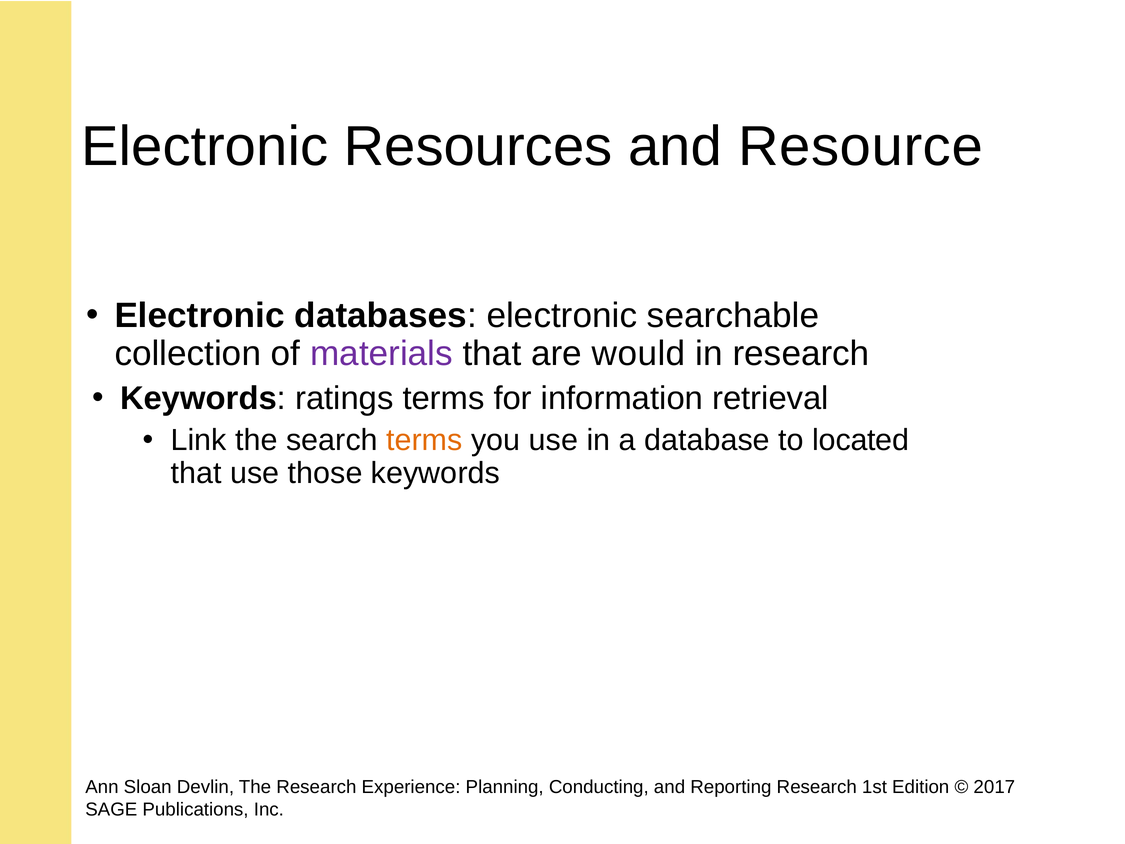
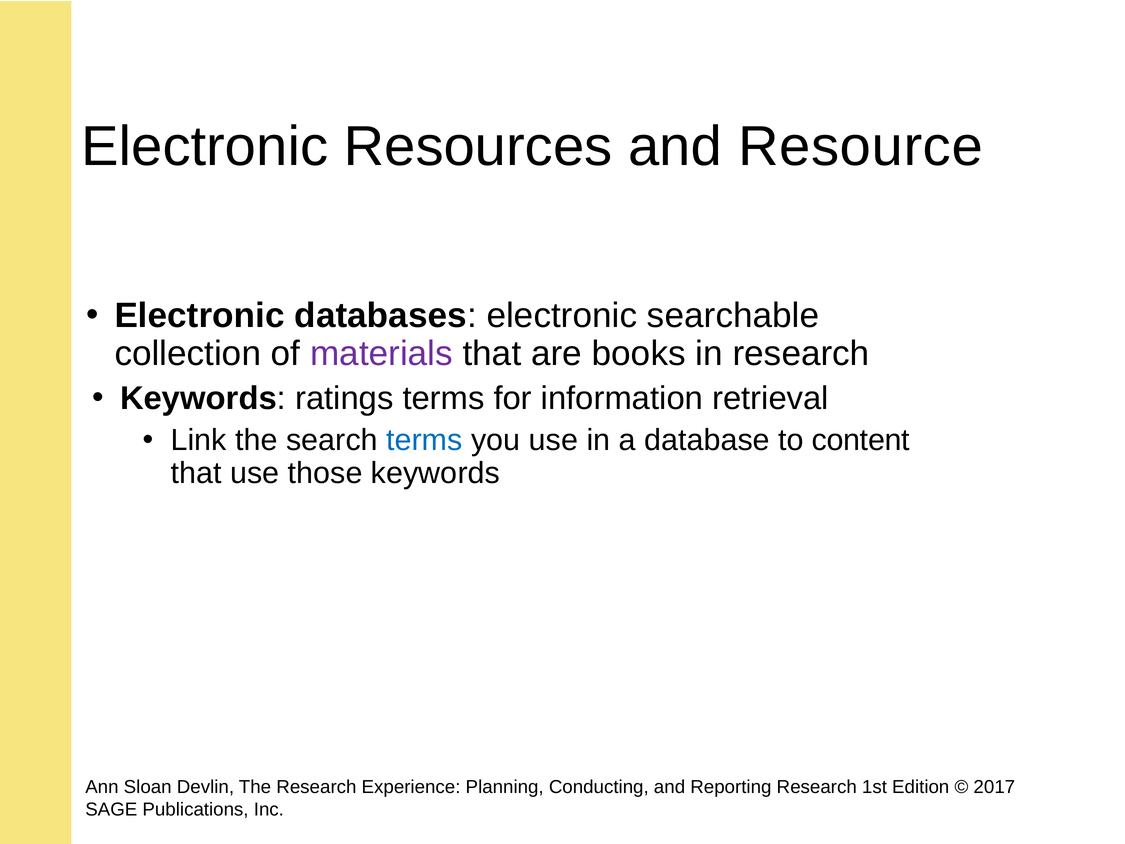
would: would -> books (639, 354)
terms colour: orange -> blue (424, 440)
located: located -> content (861, 440)
